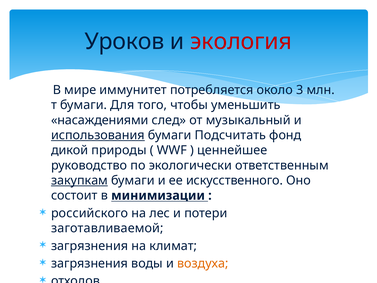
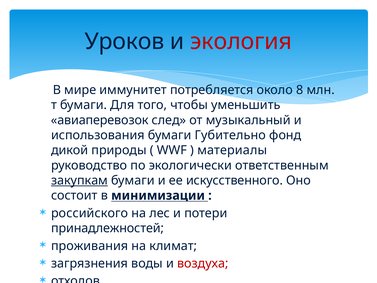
3: 3 -> 8 (300, 90)
насаждениями: насаждениями -> авиаперевозок (100, 120)
использования underline: present -> none (98, 135)
Подсчитать: Подсчитать -> Губительно (230, 135)
ценнейшее: ценнейшее -> материалы (232, 150)
заготавливаемой: заготавливаемой -> принадлежностей (107, 228)
загрязнения: загрязнения -> проживания (90, 246)
воздуха colour: orange -> red (203, 263)
